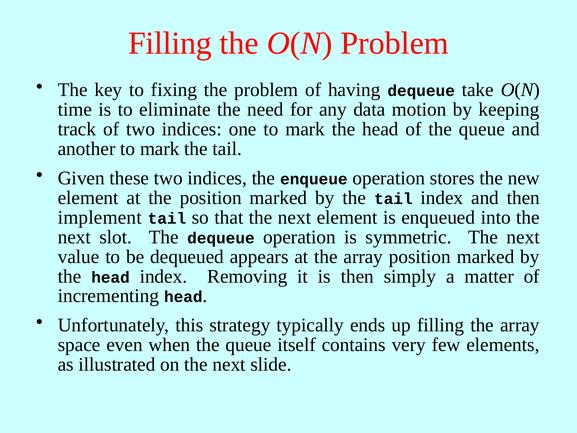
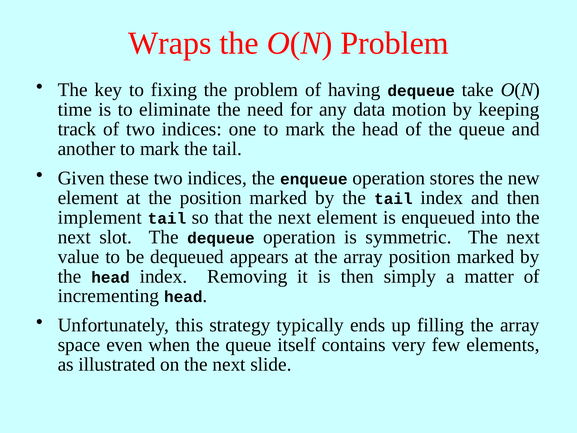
Filling: Filling -> Wraps (170, 43)
